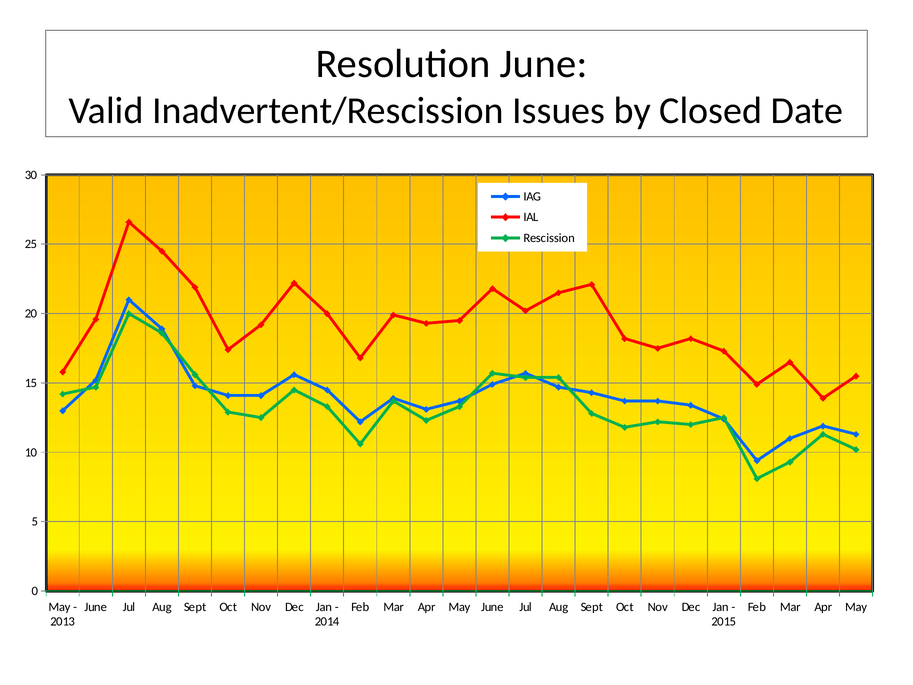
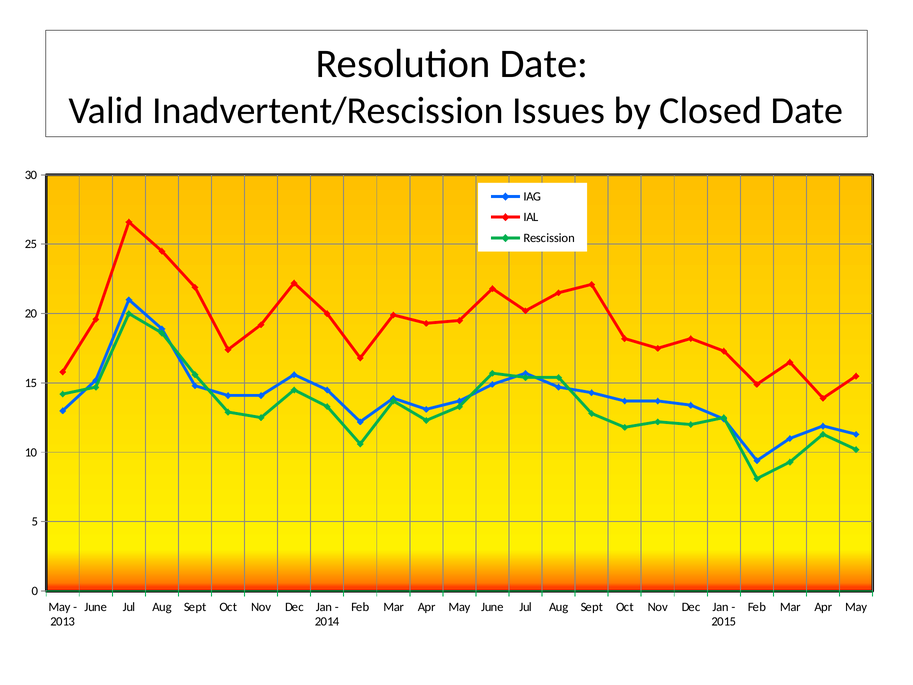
Resolution June: June -> Date (544, 64)
